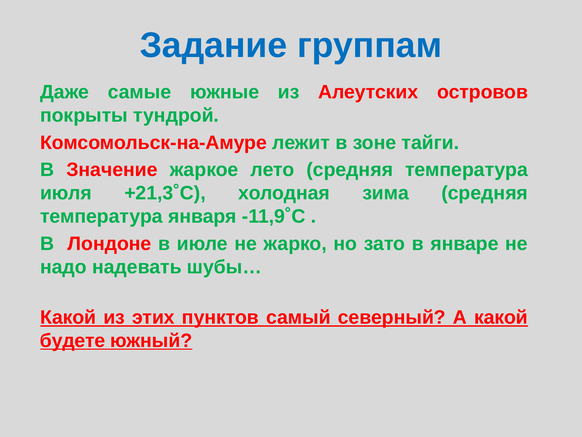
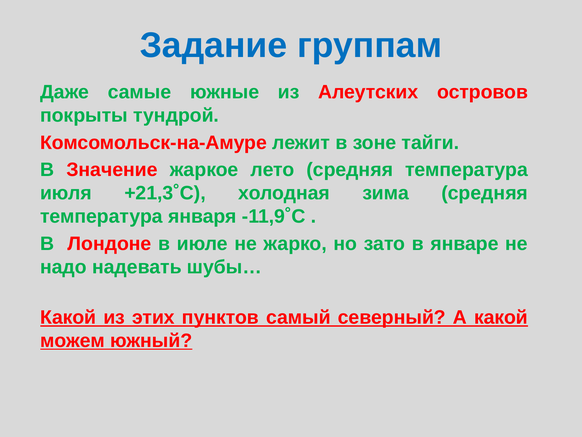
будете: будете -> можем (72, 340)
